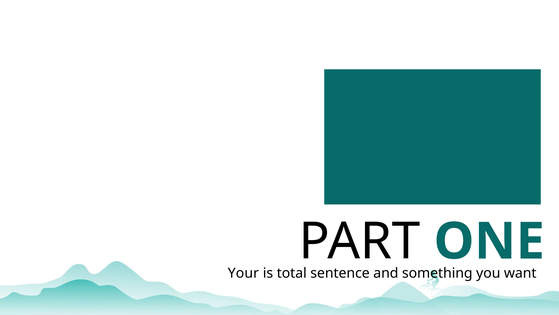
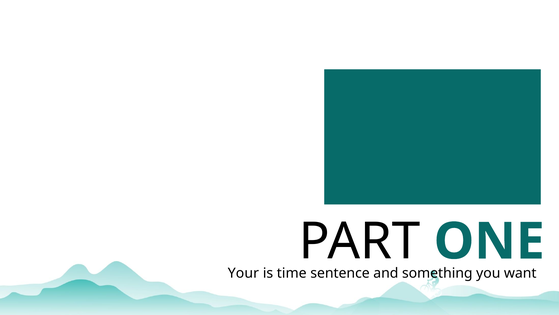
total: total -> time (292, 273)
